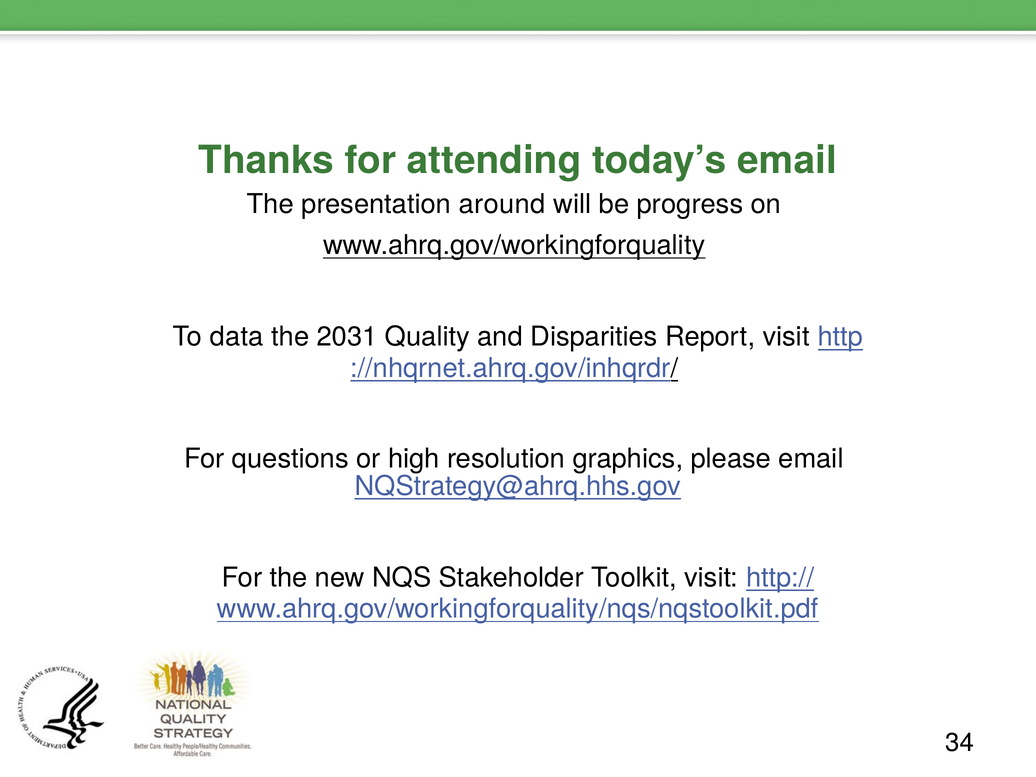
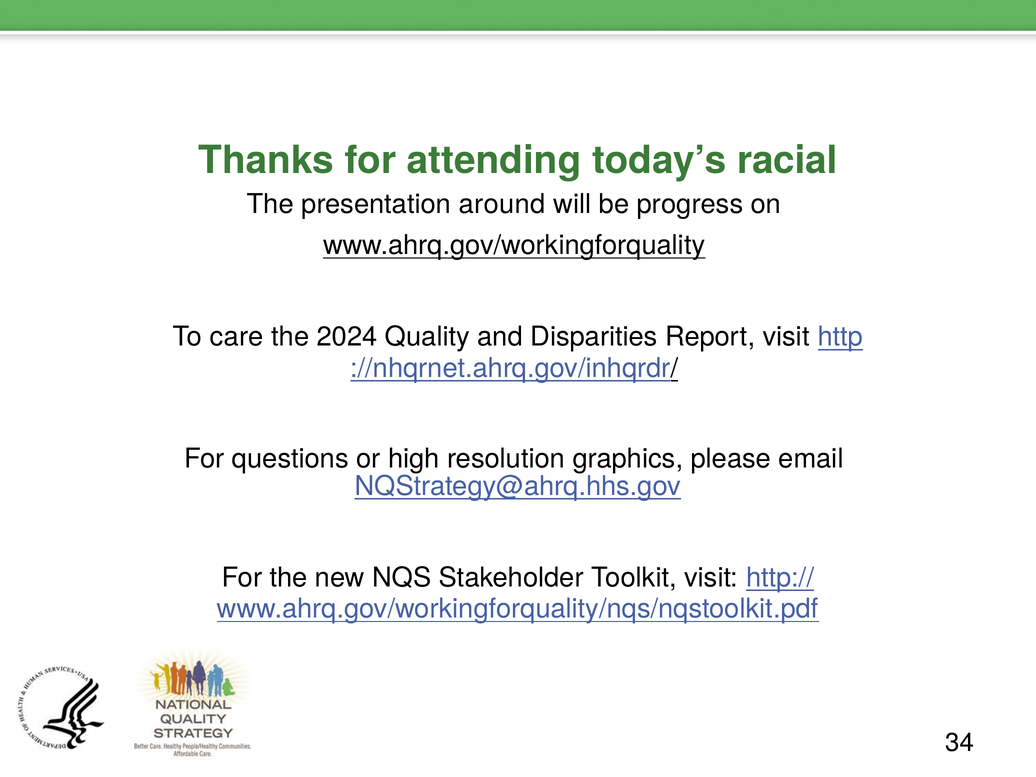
today’s email: email -> racial (787, 160)
data: data -> care (237, 337)
2031: 2031 -> 2024 (347, 337)
